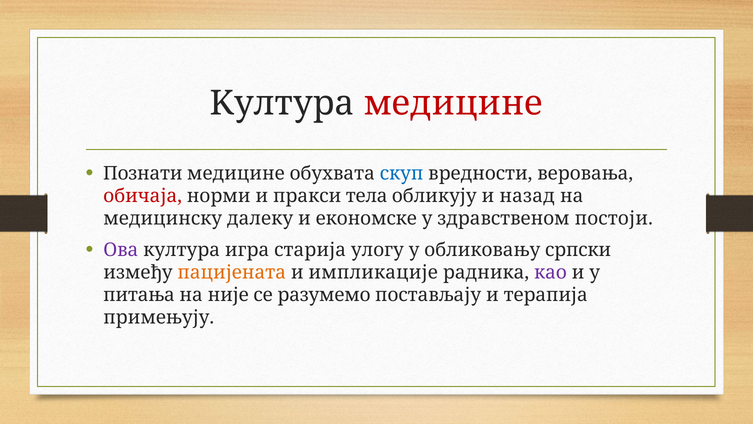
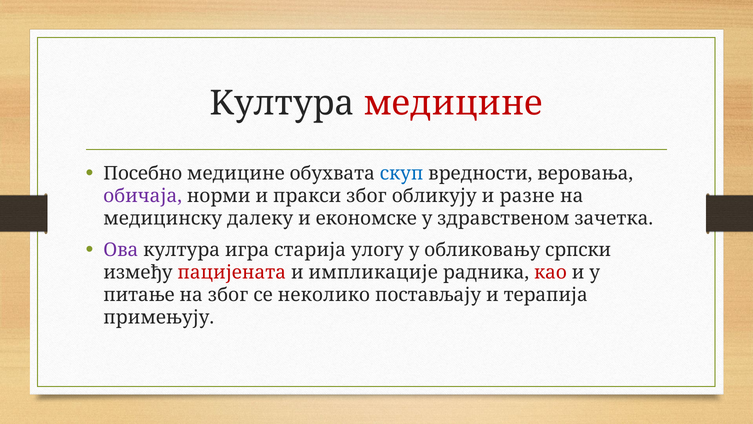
Познати: Познати -> Посебно (143, 173)
обичаја colour: red -> purple (143, 196)
пракси тела: тела -> због (367, 196)
назад: назад -> разне (527, 196)
постоји: постоји -> зачетка (614, 219)
пацијената colour: orange -> red (232, 272)
као colour: purple -> red (550, 272)
питања: питања -> питање (139, 295)
на није: није -> због (228, 295)
разумемо: разумемо -> неколико (324, 295)
